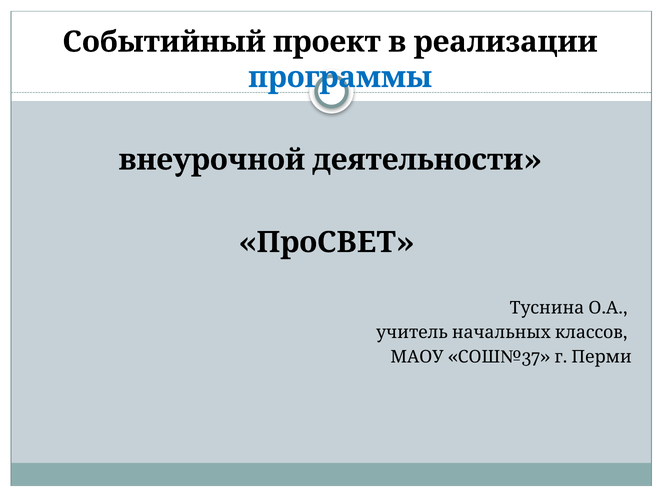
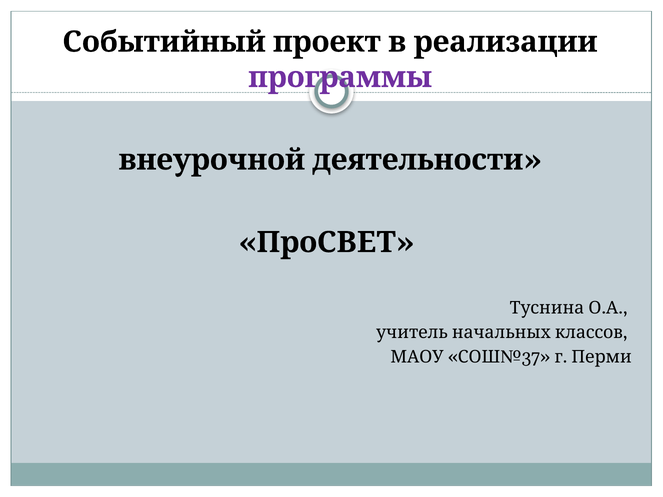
программы colour: blue -> purple (340, 77)
